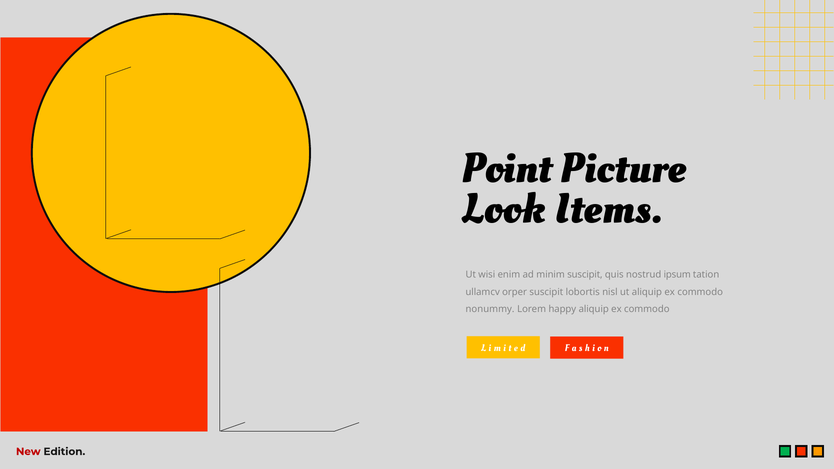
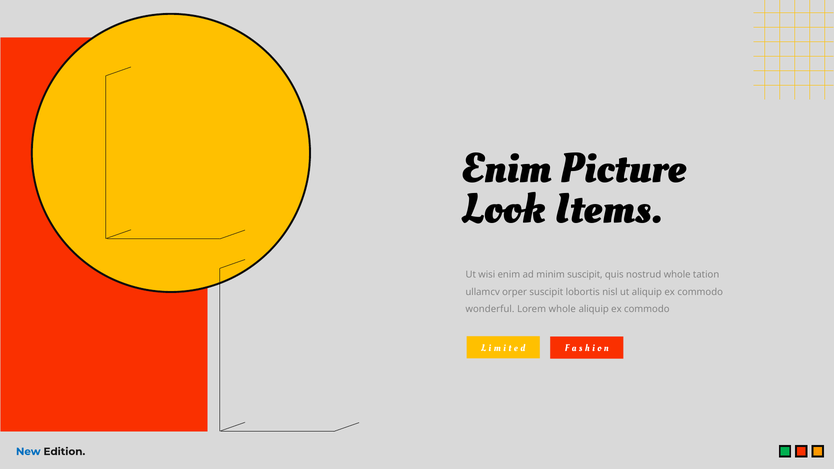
Point: Point -> Enim (507, 168)
nostrud ipsum: ipsum -> whole (677, 275)
nonummy: nonummy -> wonderful (490, 309)
Lorem happy: happy -> whole (562, 309)
New colour: red -> blue (28, 452)
